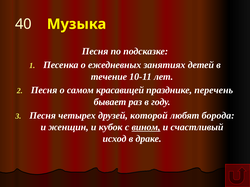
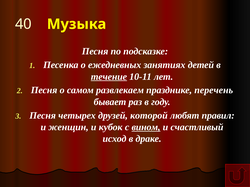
течение underline: none -> present (109, 77)
красавицей: красавицей -> развлекаем (120, 90)
борода: борода -> правил (218, 116)
